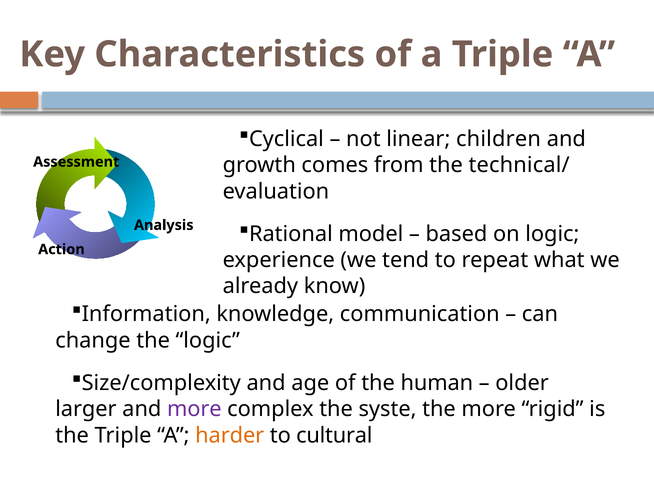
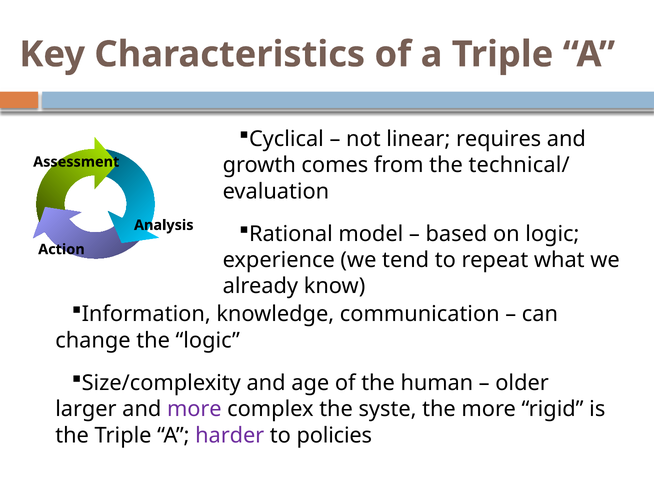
children: children -> requires (499, 139)
harder colour: orange -> purple (230, 435)
cultural: cultural -> policies (334, 435)
